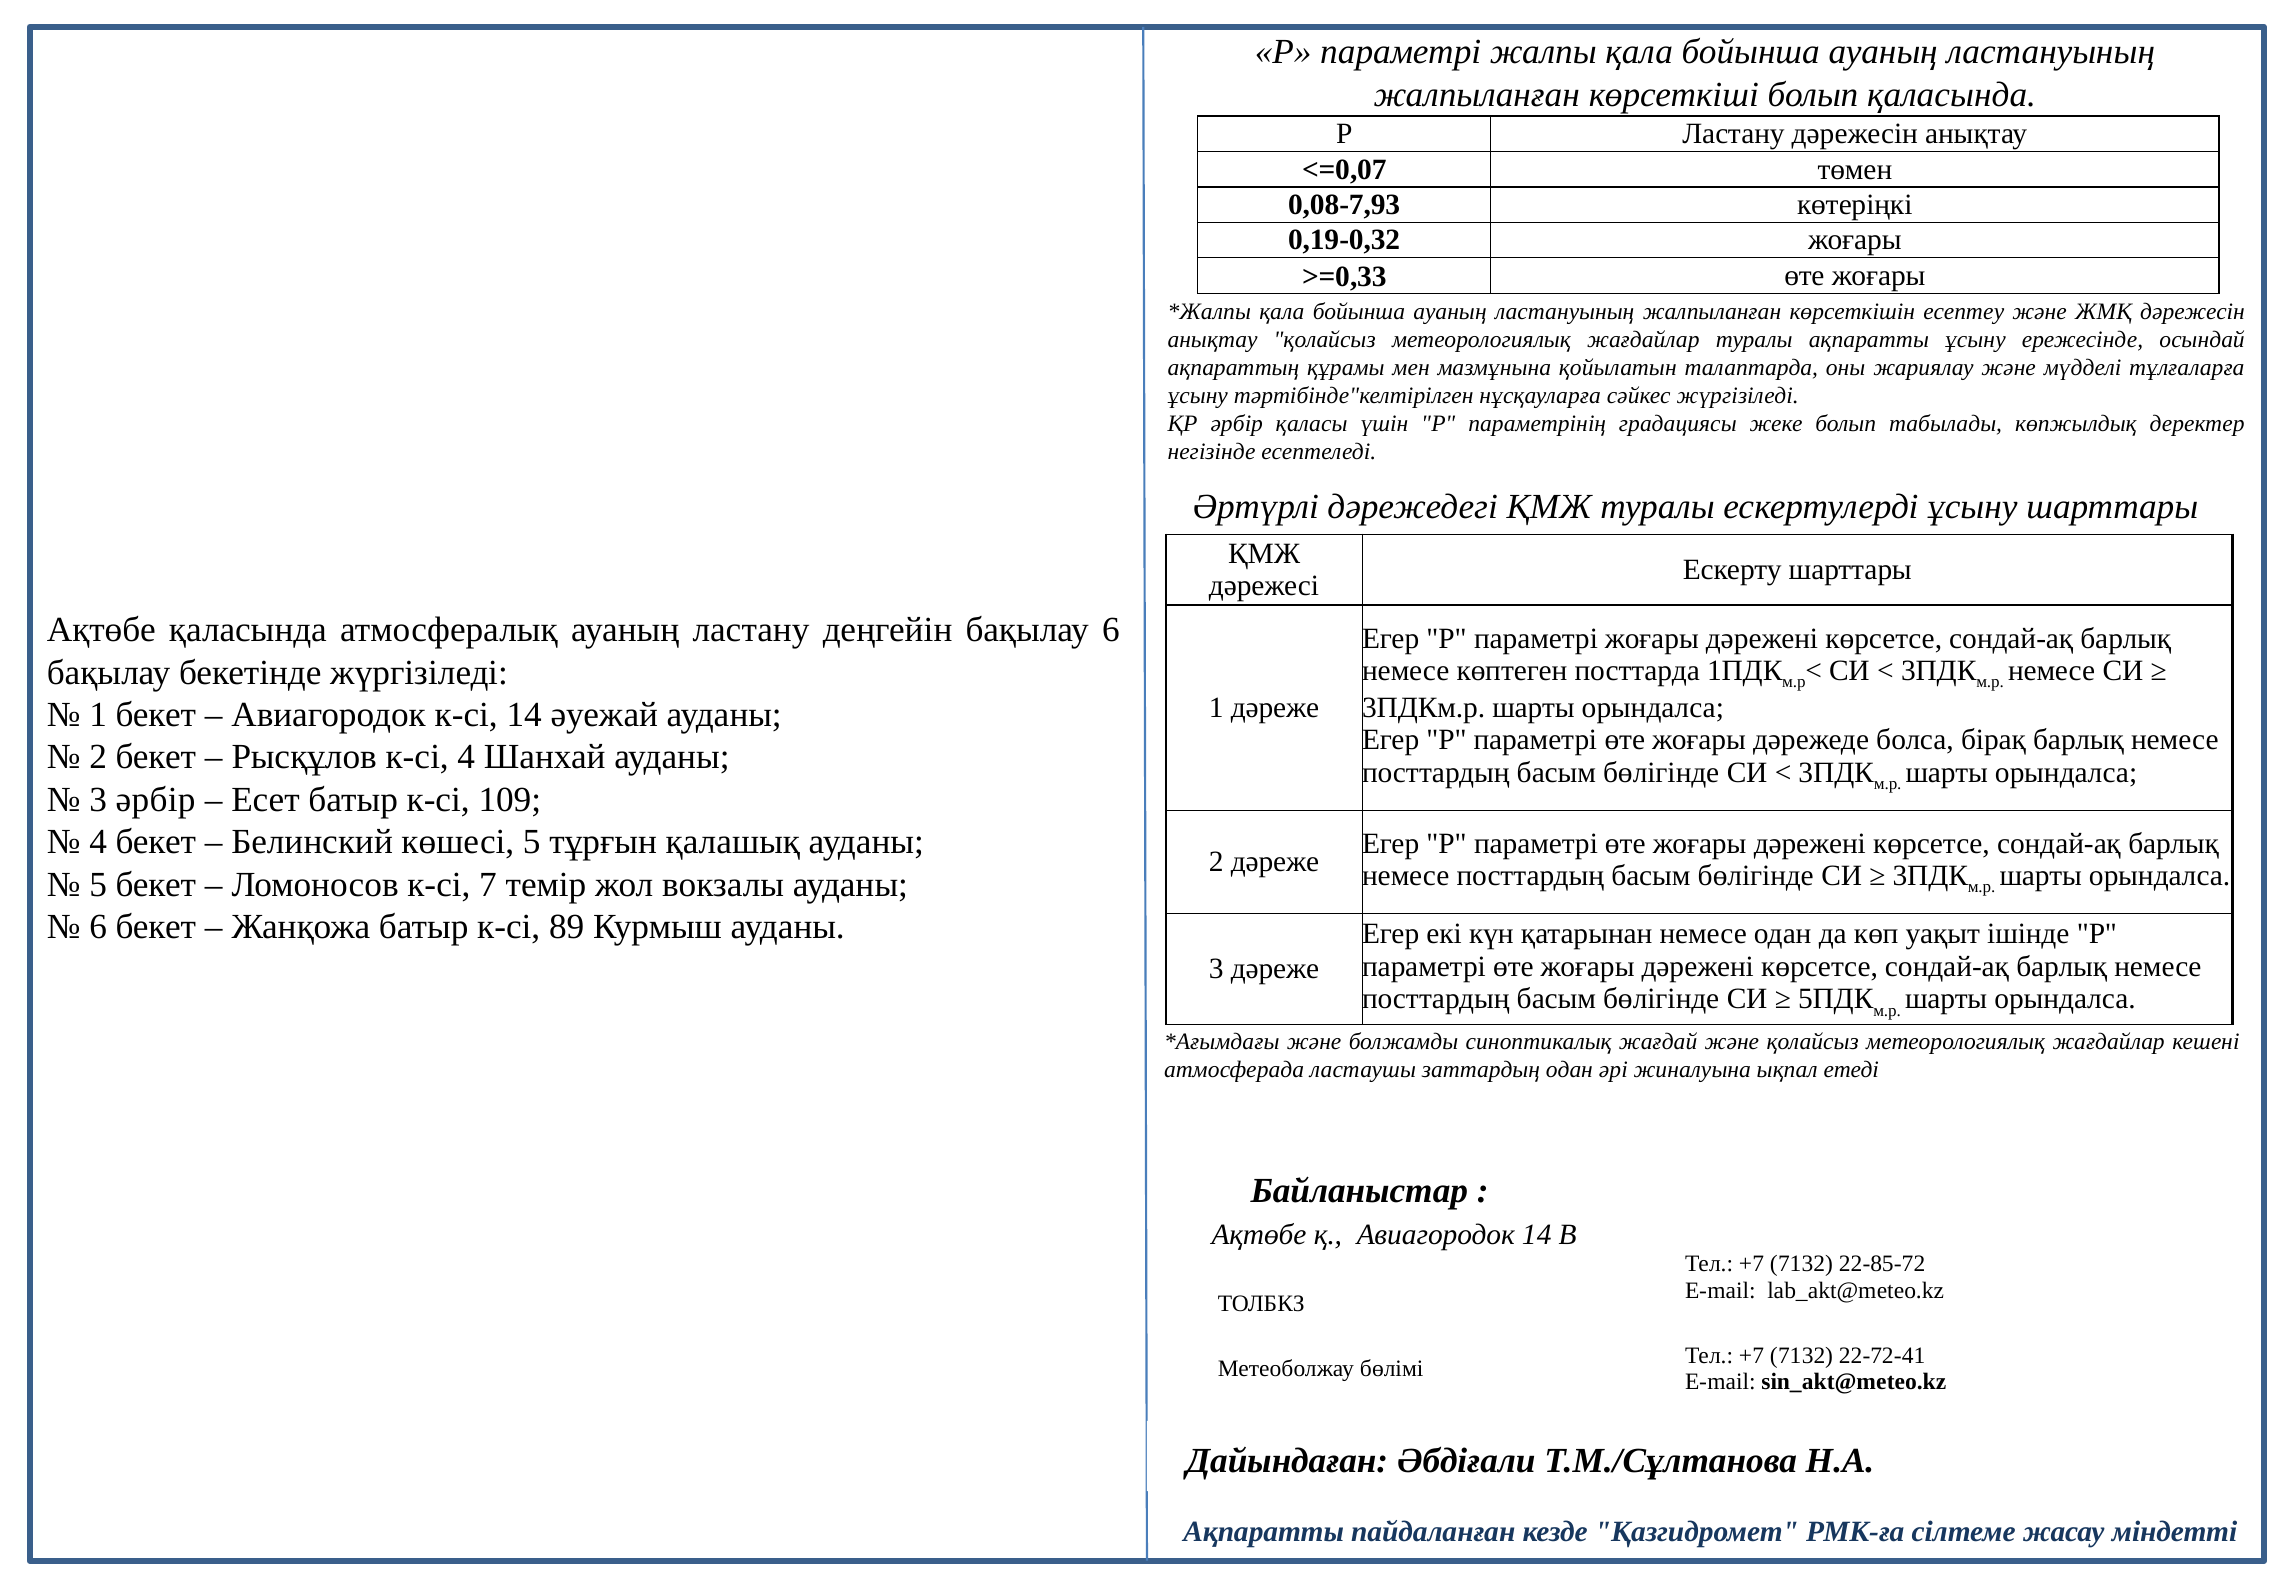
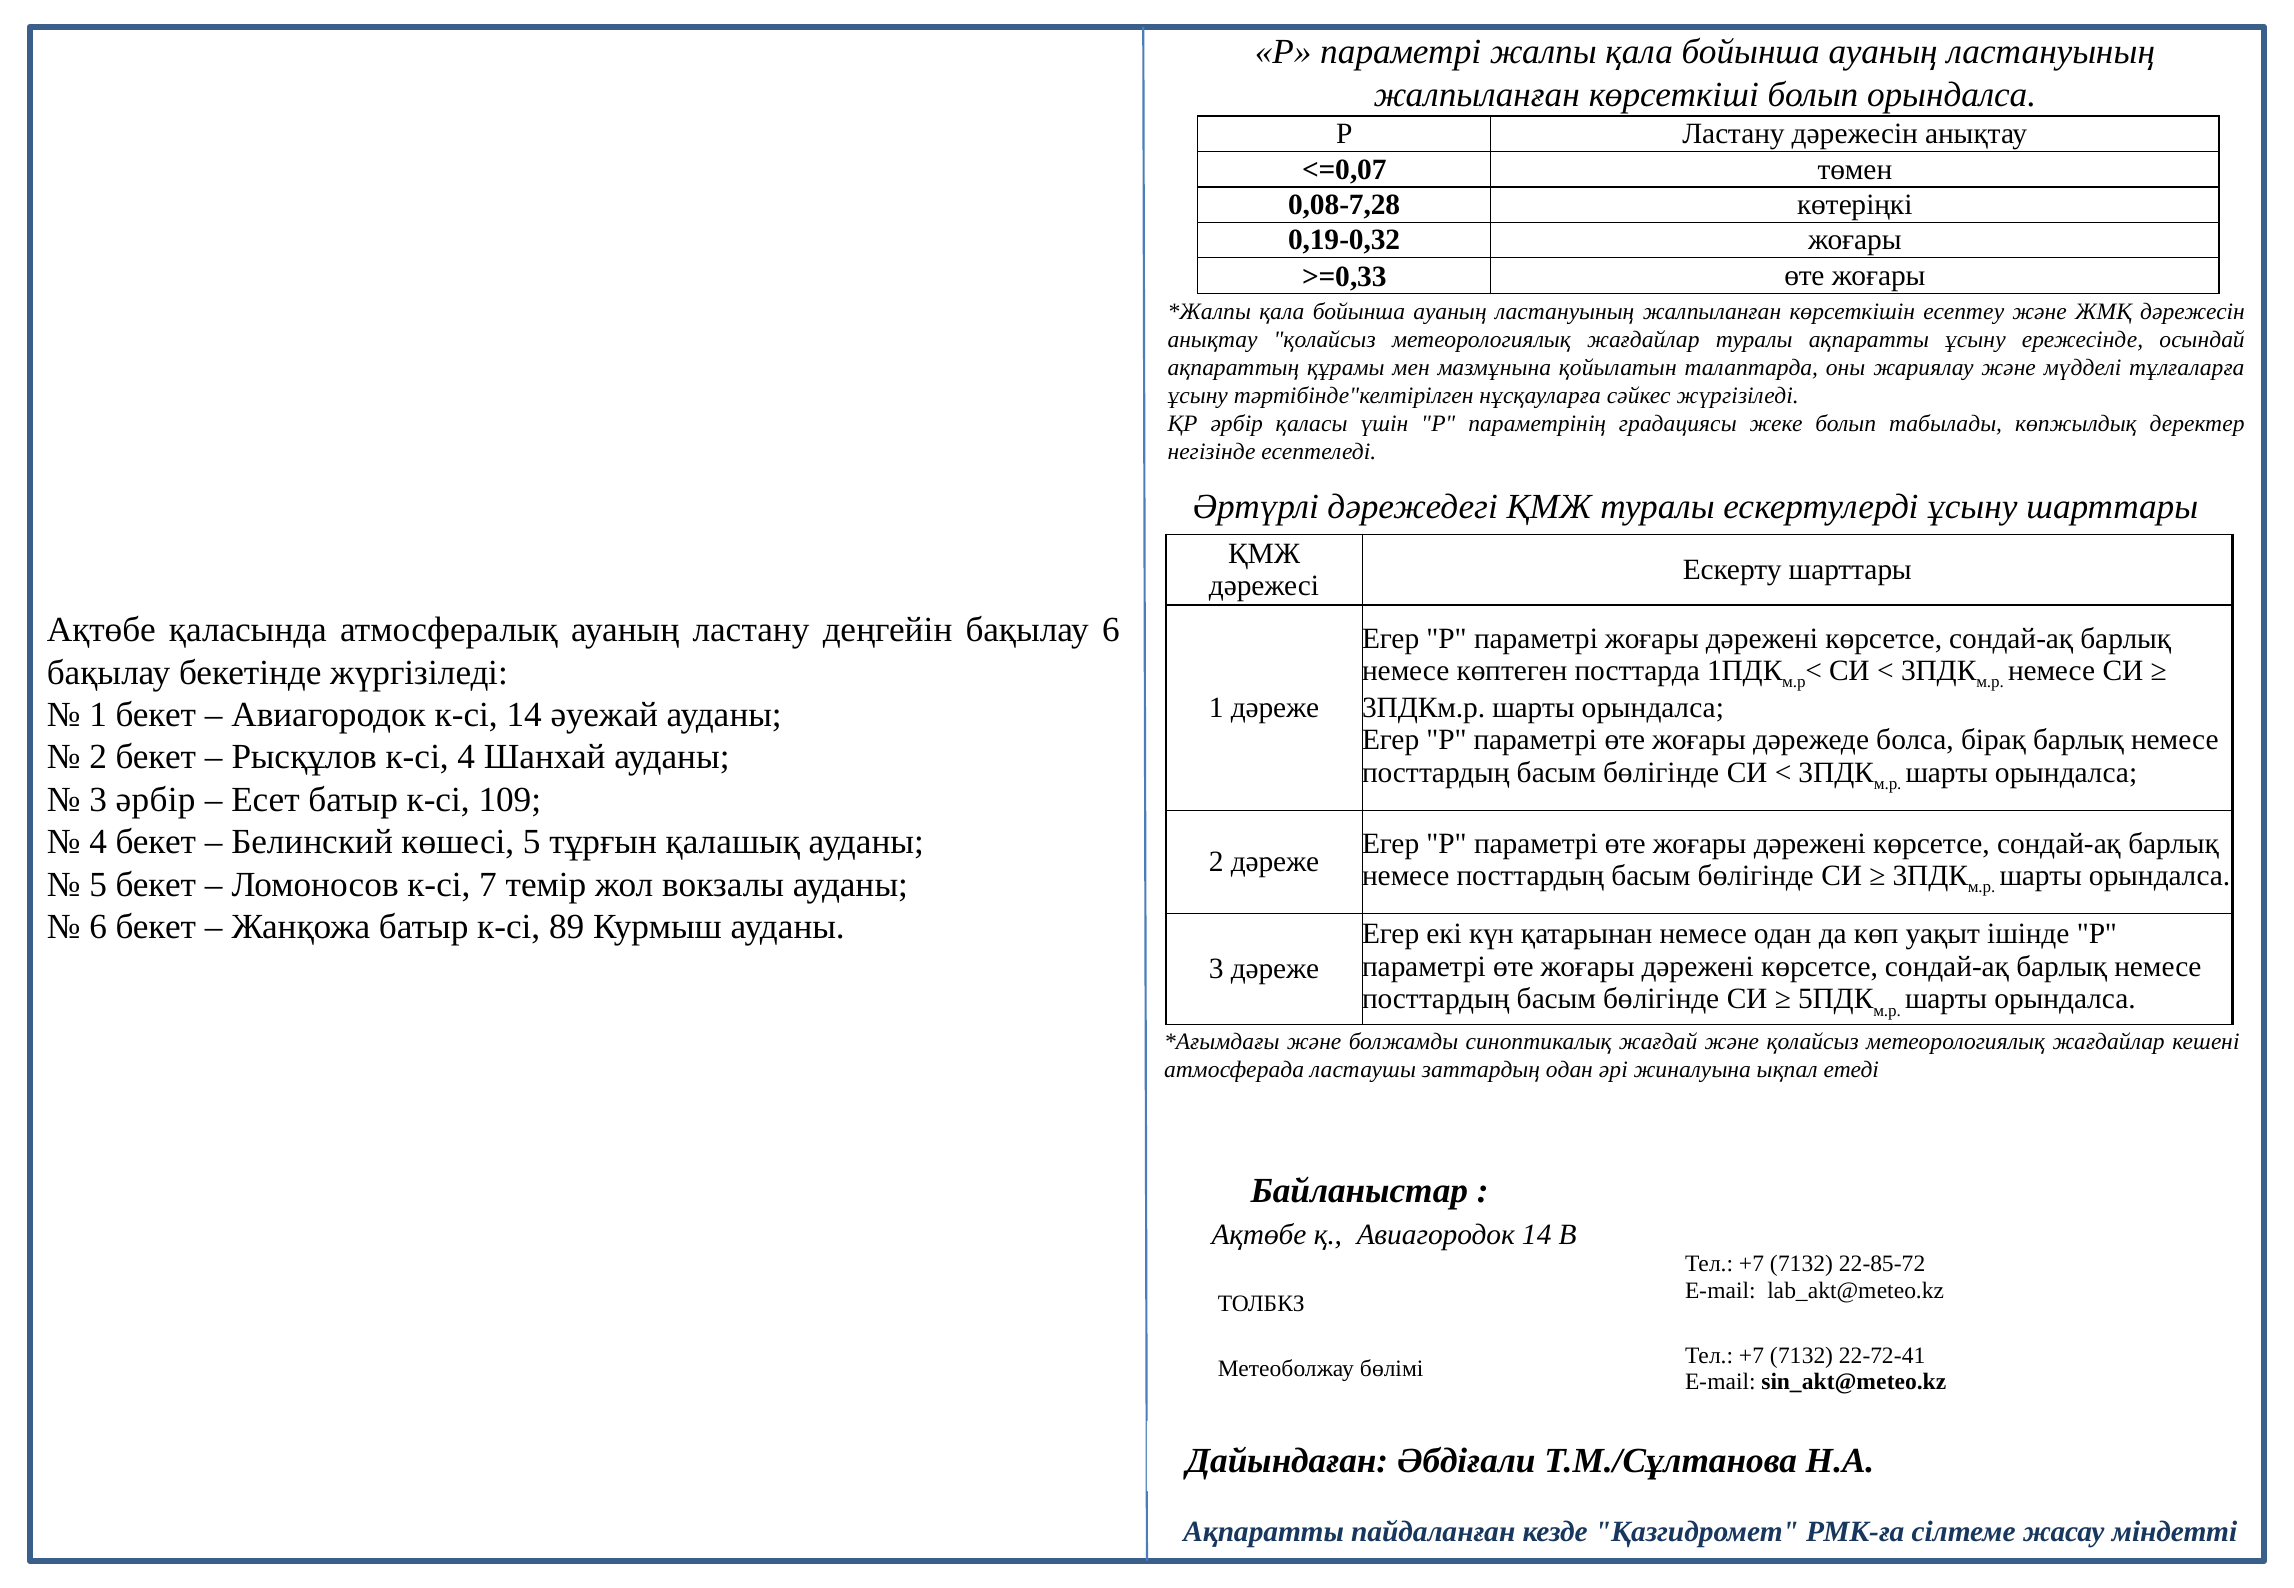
болып қаласында: қаласында -> орындалса (1952, 95)
0,08-7,93: 0,08-7,93 -> 0,08-7,28 (1344, 205)
